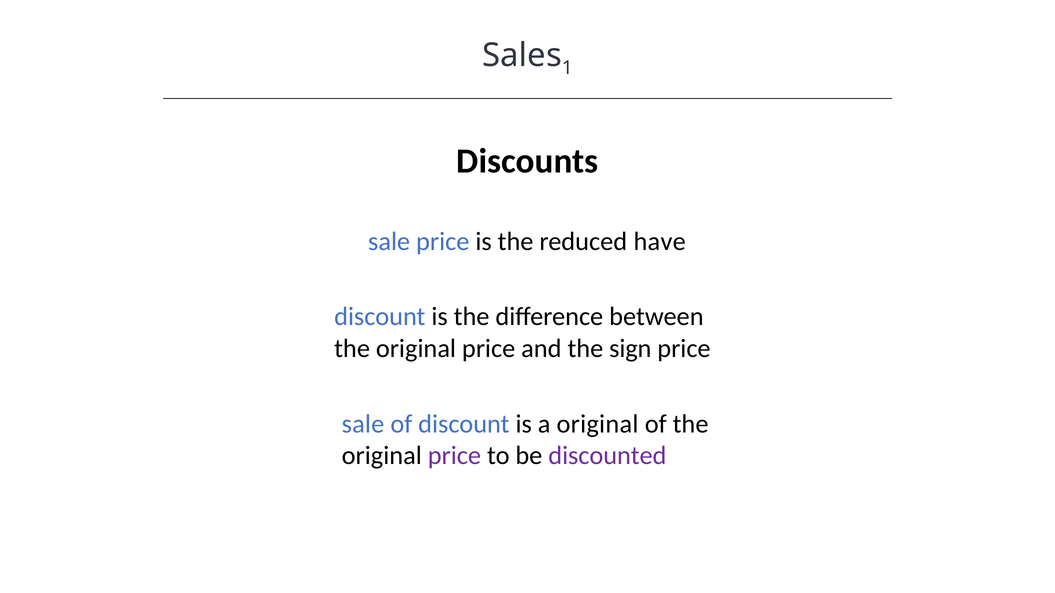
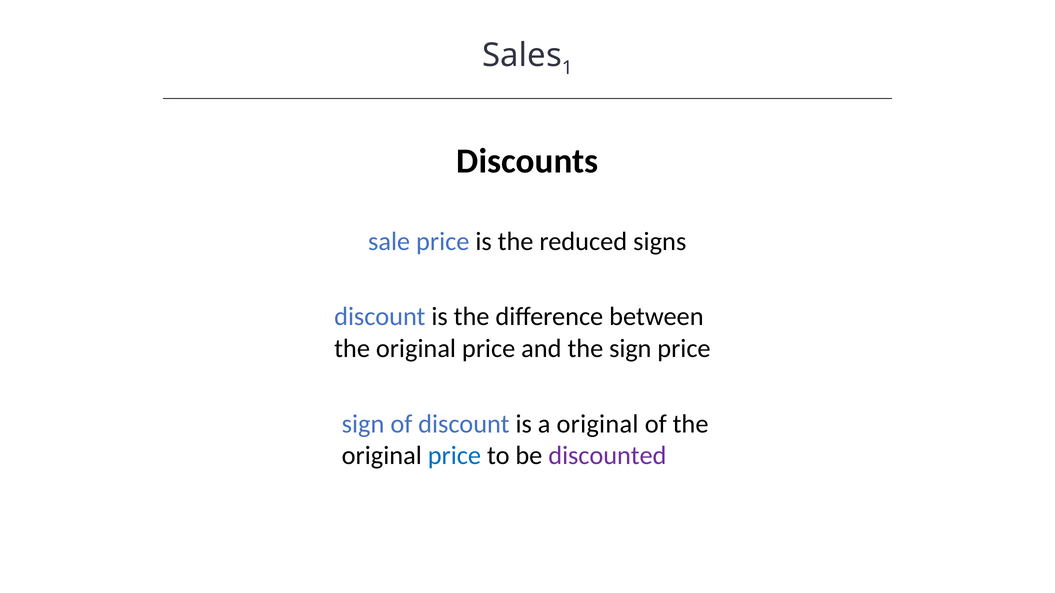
have: have -> signs (660, 242)
sale: sale -> sign (363, 424)
price colour: purple -> blue (454, 456)
